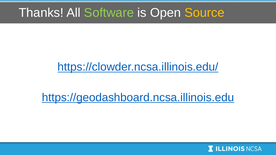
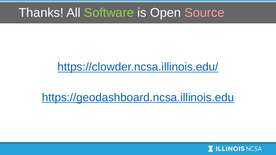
Source colour: yellow -> pink (204, 13)
